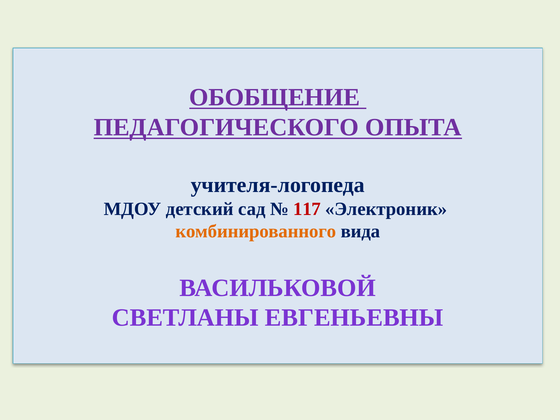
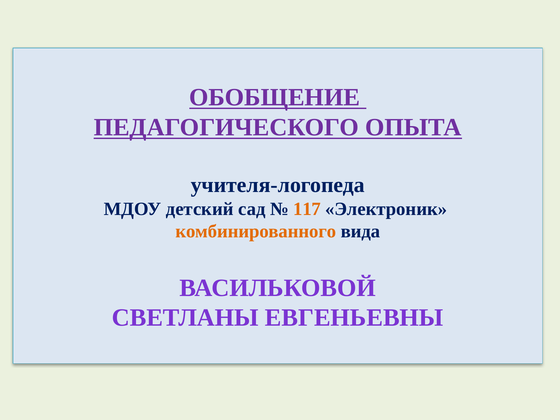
117 colour: red -> orange (307, 209)
